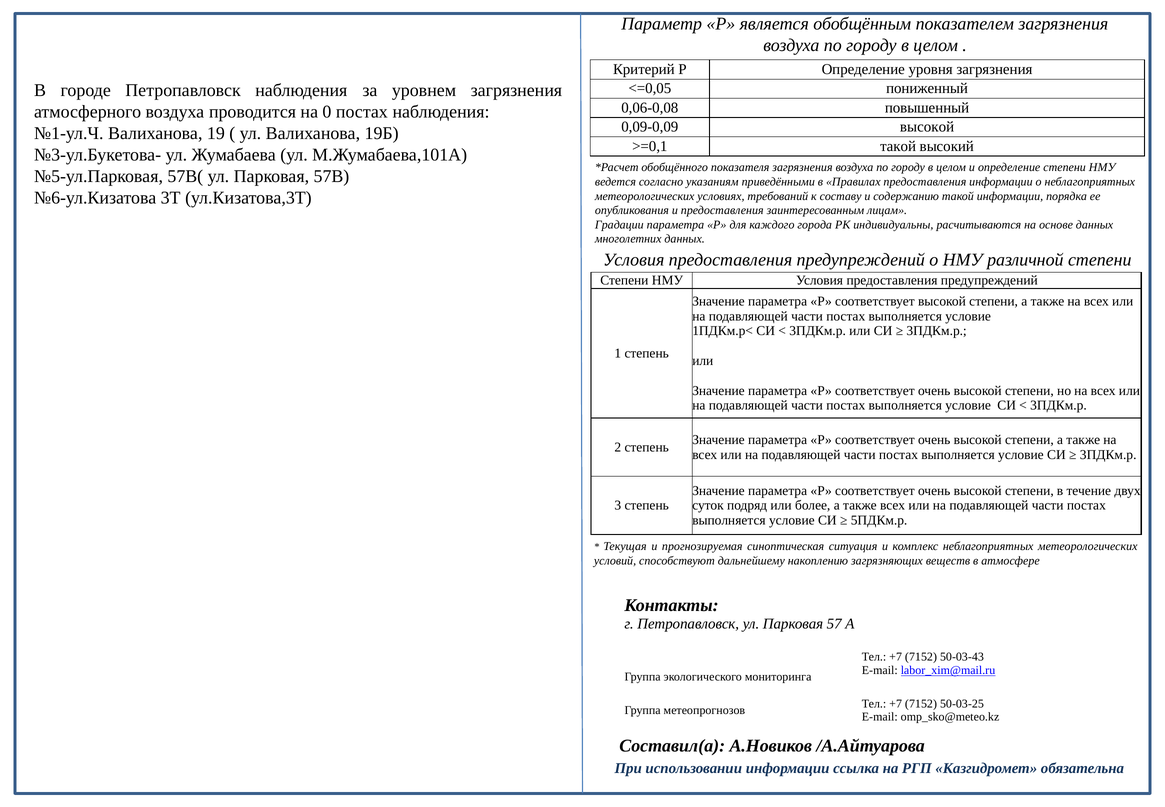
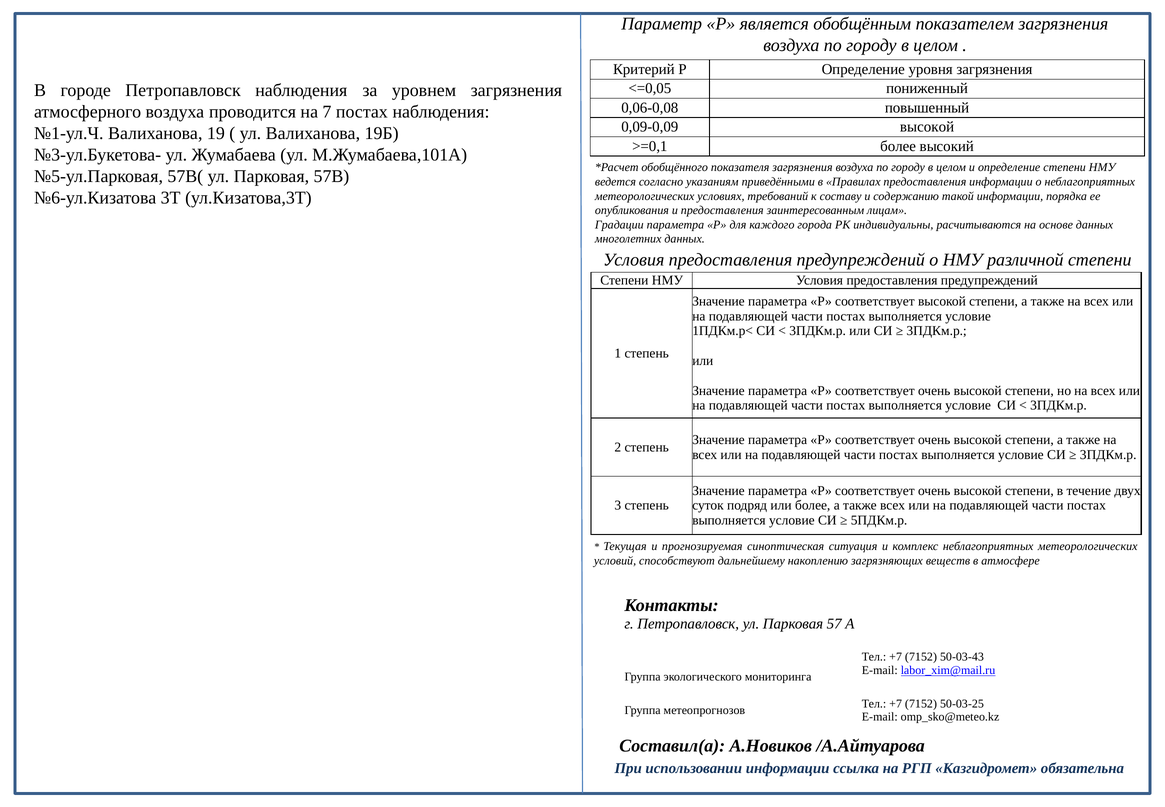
0: 0 -> 7 (327, 112)
>=0,1 такой: такой -> более (898, 146)
